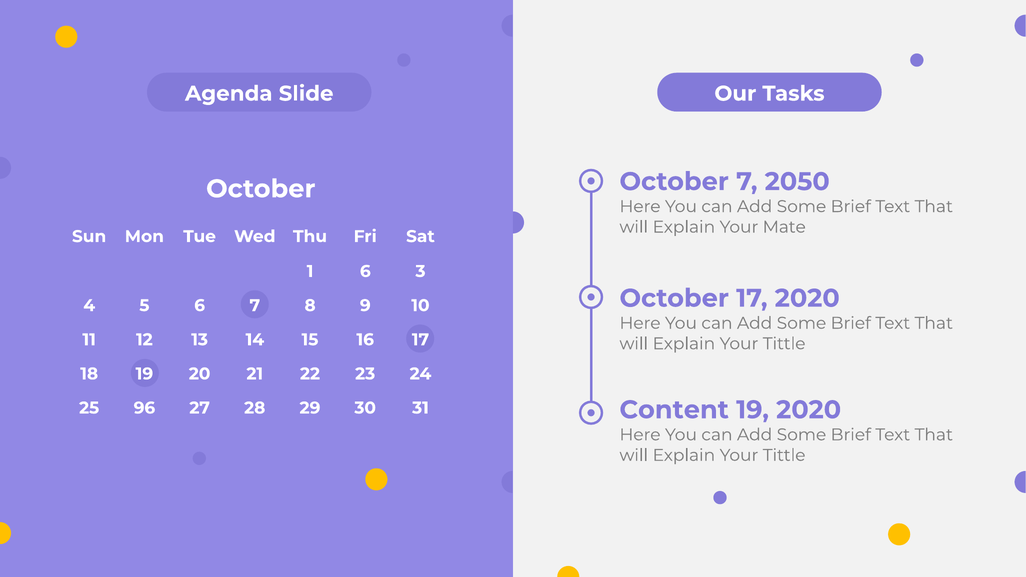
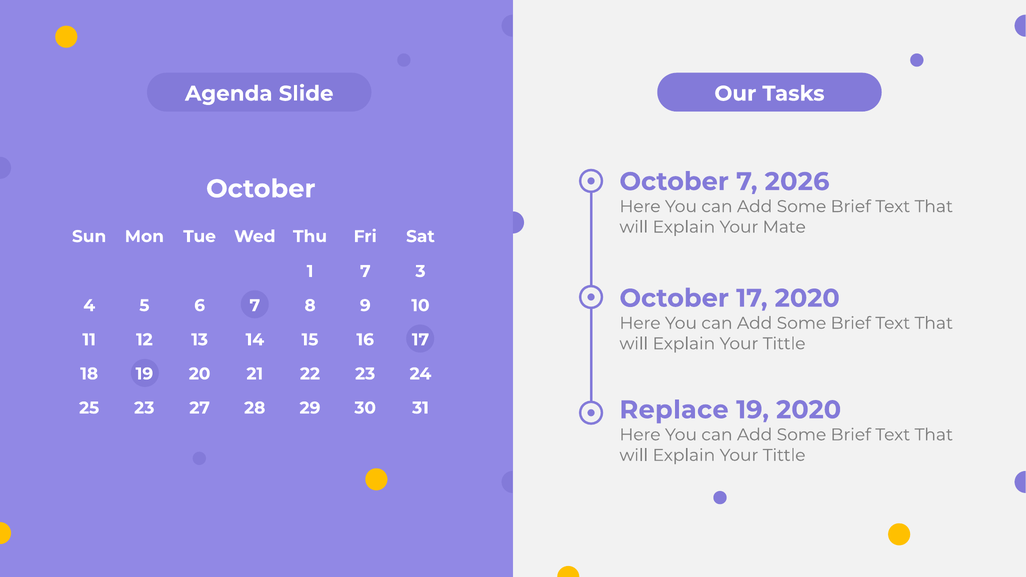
2050: 2050 -> 2026 (797, 182)
1 6: 6 -> 7 (365, 271)
25 96: 96 -> 23 (144, 408)
Content: Content -> Replace (674, 410)
